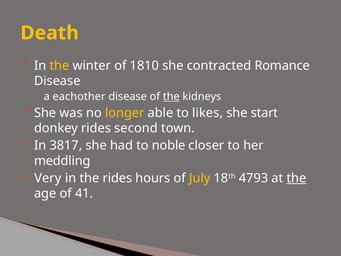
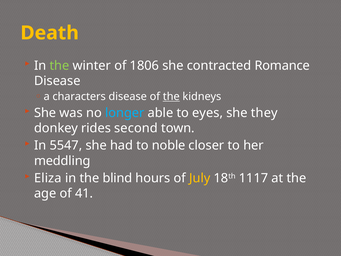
the colour: yellow -> light green (59, 65)
1810: 1810 -> 1806 (144, 65)
eachother: eachother -> characters (79, 96)
longer colour: yellow -> light blue (125, 113)
likes: likes -> eyes (208, 113)
start: start -> they (264, 113)
3817: 3817 -> 5547 (66, 145)
Very: Very -> Eliza (48, 178)
the rides: rides -> blind (117, 178)
4793: 4793 -> 1117 (254, 178)
the underline: present -> none (296, 178)
